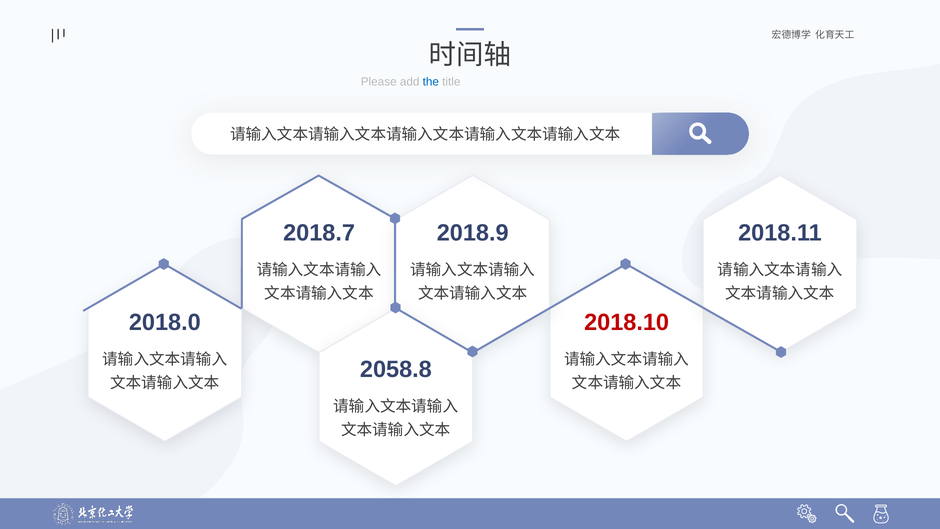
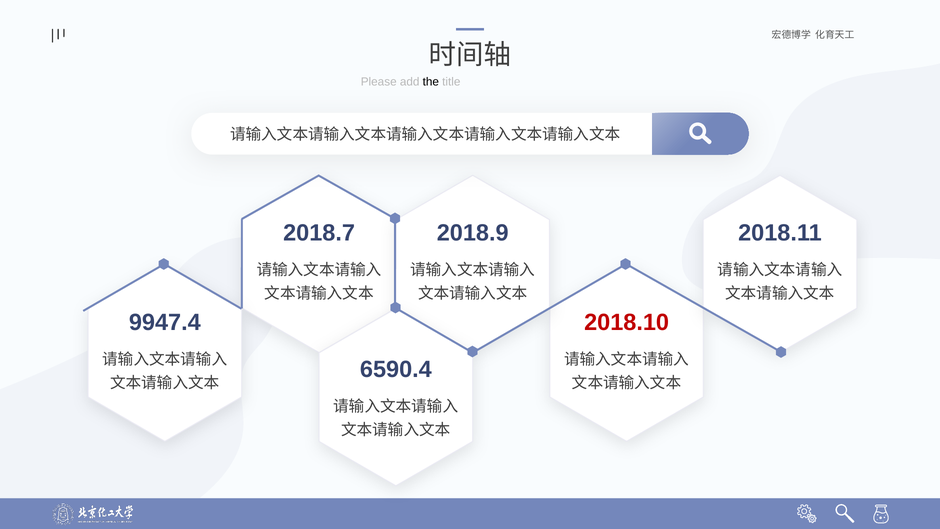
the colour: blue -> black (431, 82)
2018.0: 2018.0 -> 9947.4 (165, 322)
2058.8: 2058.8 -> 6590.4 (396, 369)
